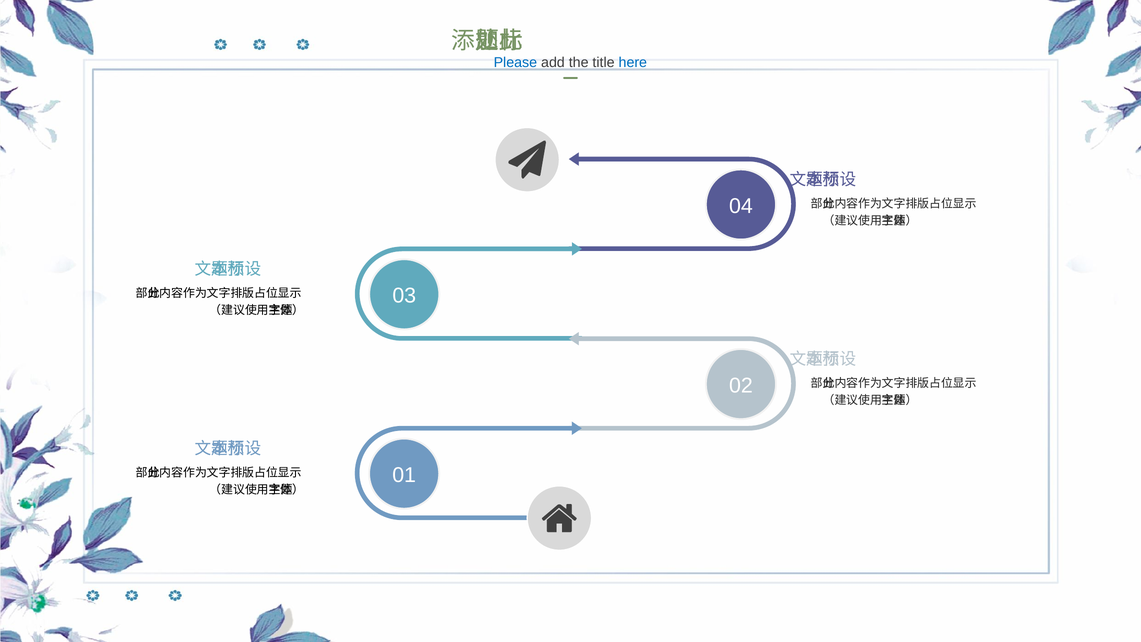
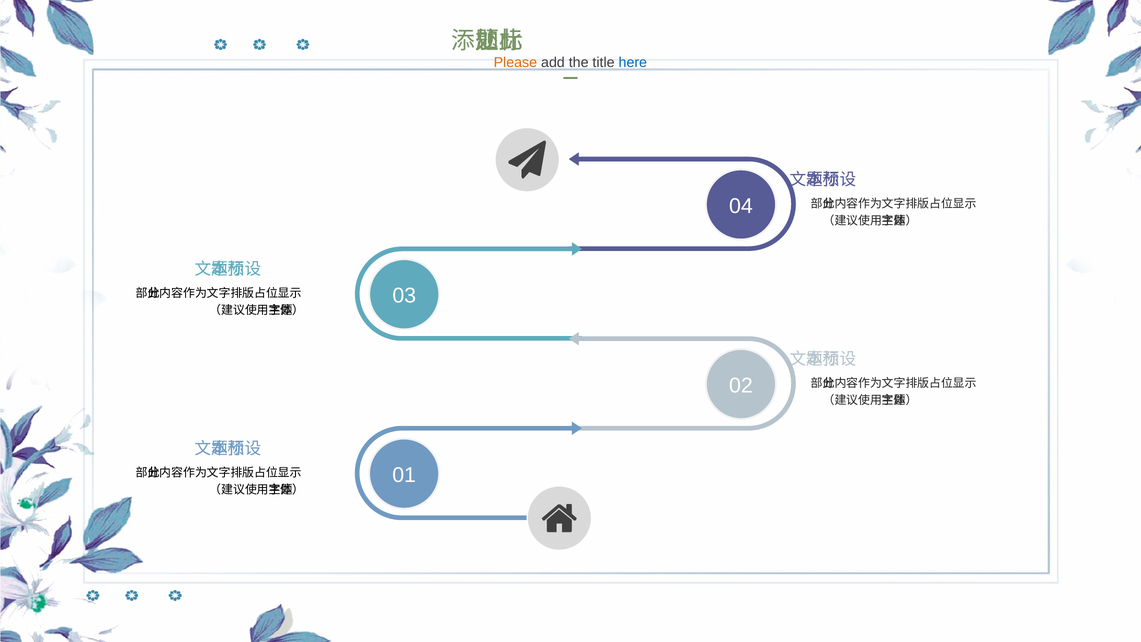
Please colour: blue -> orange (515, 63)
